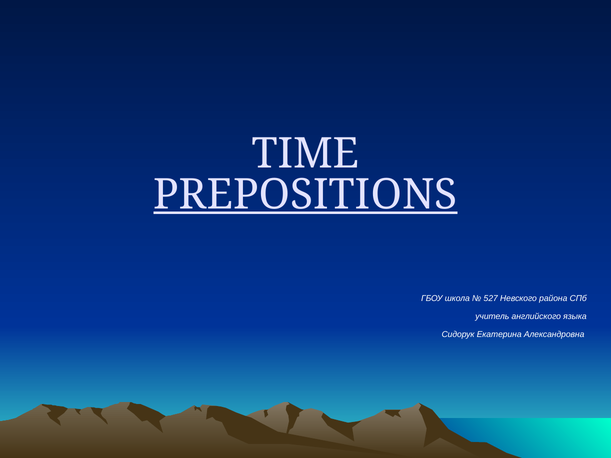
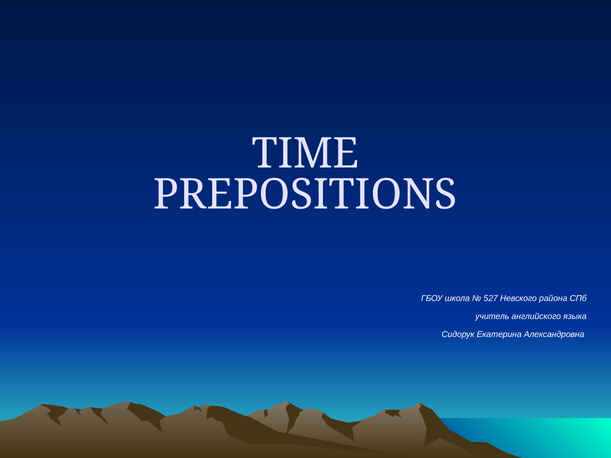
PREPOSITIONS underline: present -> none (305, 195)
